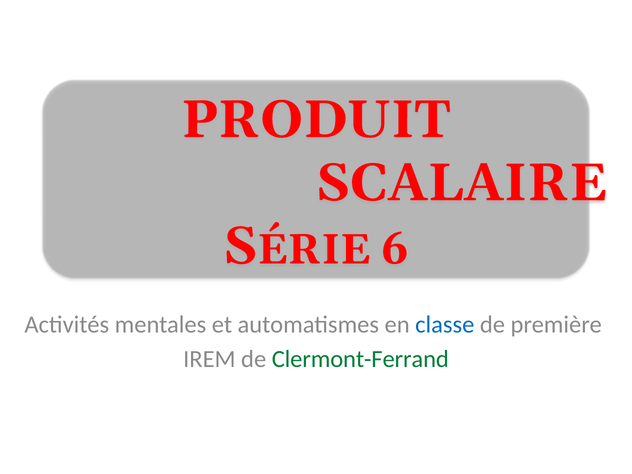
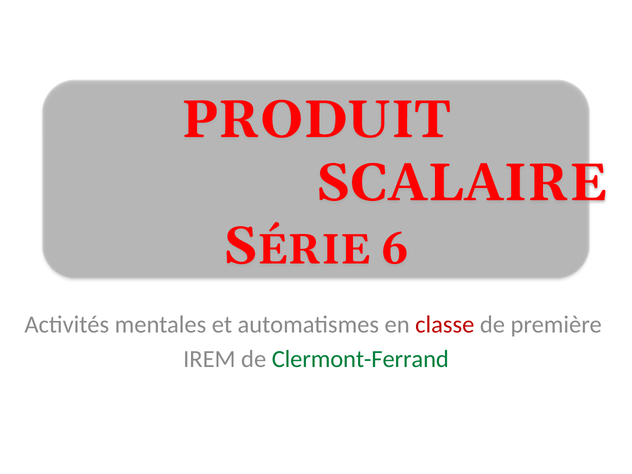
classe colour: blue -> red (445, 325)
